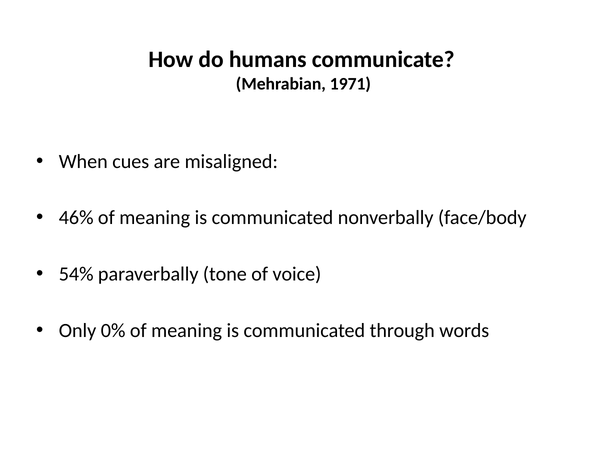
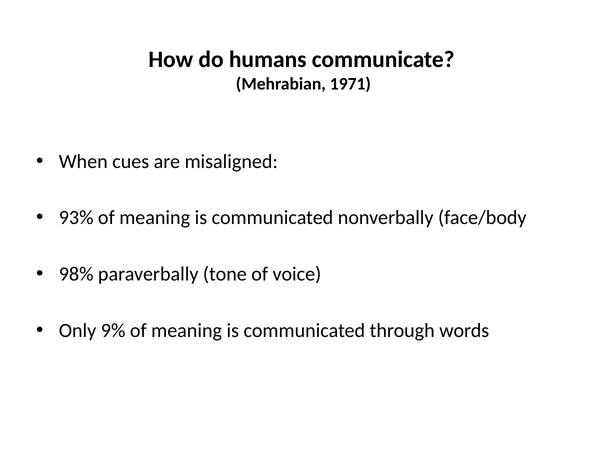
46%: 46% -> 93% (76, 217)
54%: 54% -> 98% (76, 274)
0%: 0% -> 9% (113, 330)
